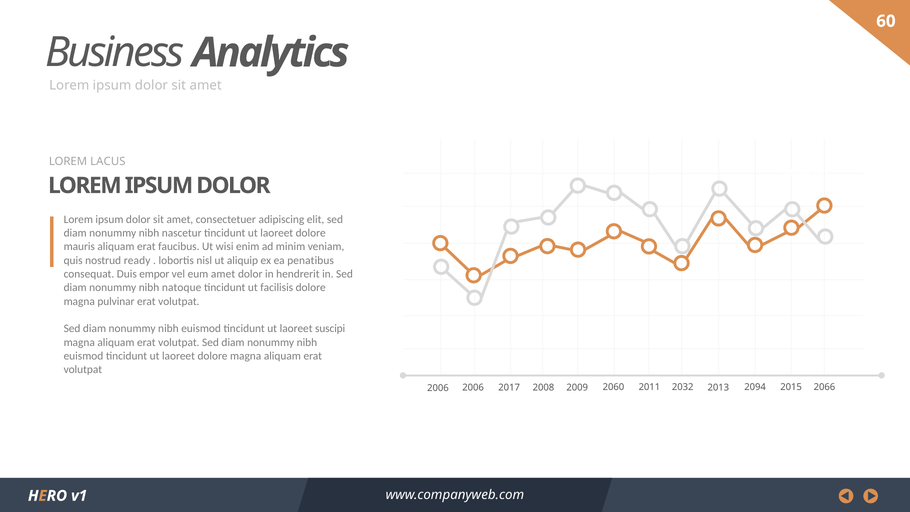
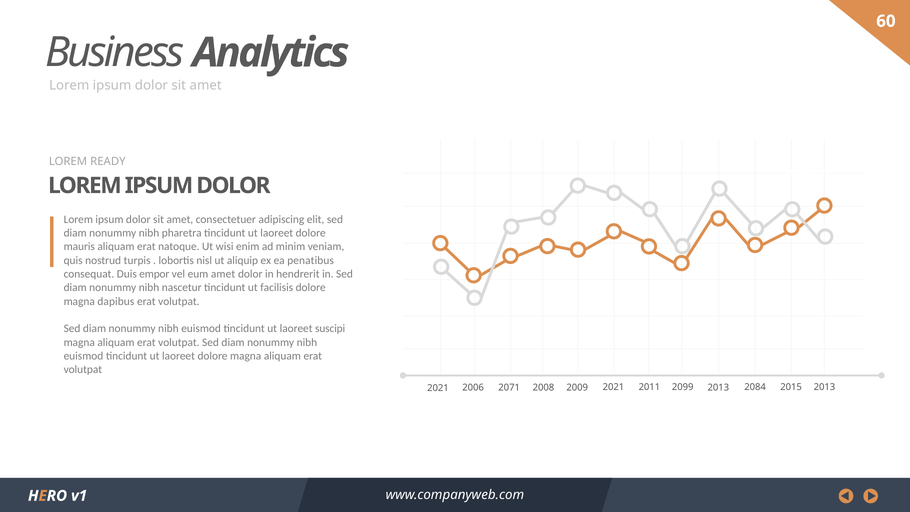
LACUS: LACUS -> READY (108, 162)
nascetur: nascetur -> pharetra (182, 233)
faucibus: faucibus -> natoque (179, 247)
ready: ready -> turpis (137, 260)
natoque: natoque -> nascetur (182, 288)
pulvinar: pulvinar -> dapibus (116, 301)
2032: 2032 -> 2099 (683, 387)
2060: 2060 -> 2021 (613, 387)
2066: 2066 -> 2013 (824, 387)
2094: 2094 -> 2084 (755, 387)
2017: 2017 -> 2071 (509, 388)
2006: 2006 -> 2021 (438, 388)
